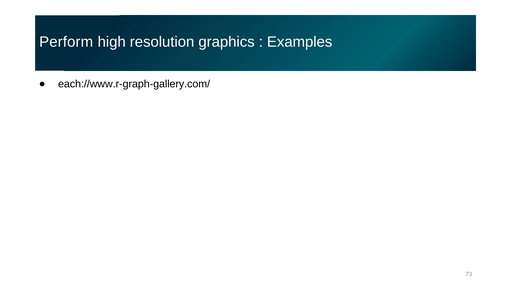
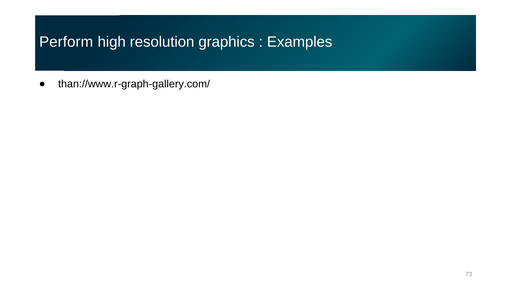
each://www.r-graph-gallery.com/: each://www.r-graph-gallery.com/ -> than://www.r-graph-gallery.com/ (134, 84)
